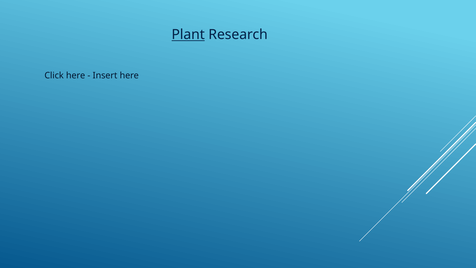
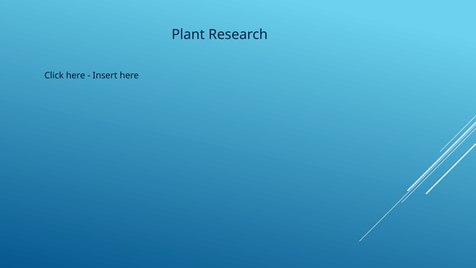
Plant underline: present -> none (188, 35)
